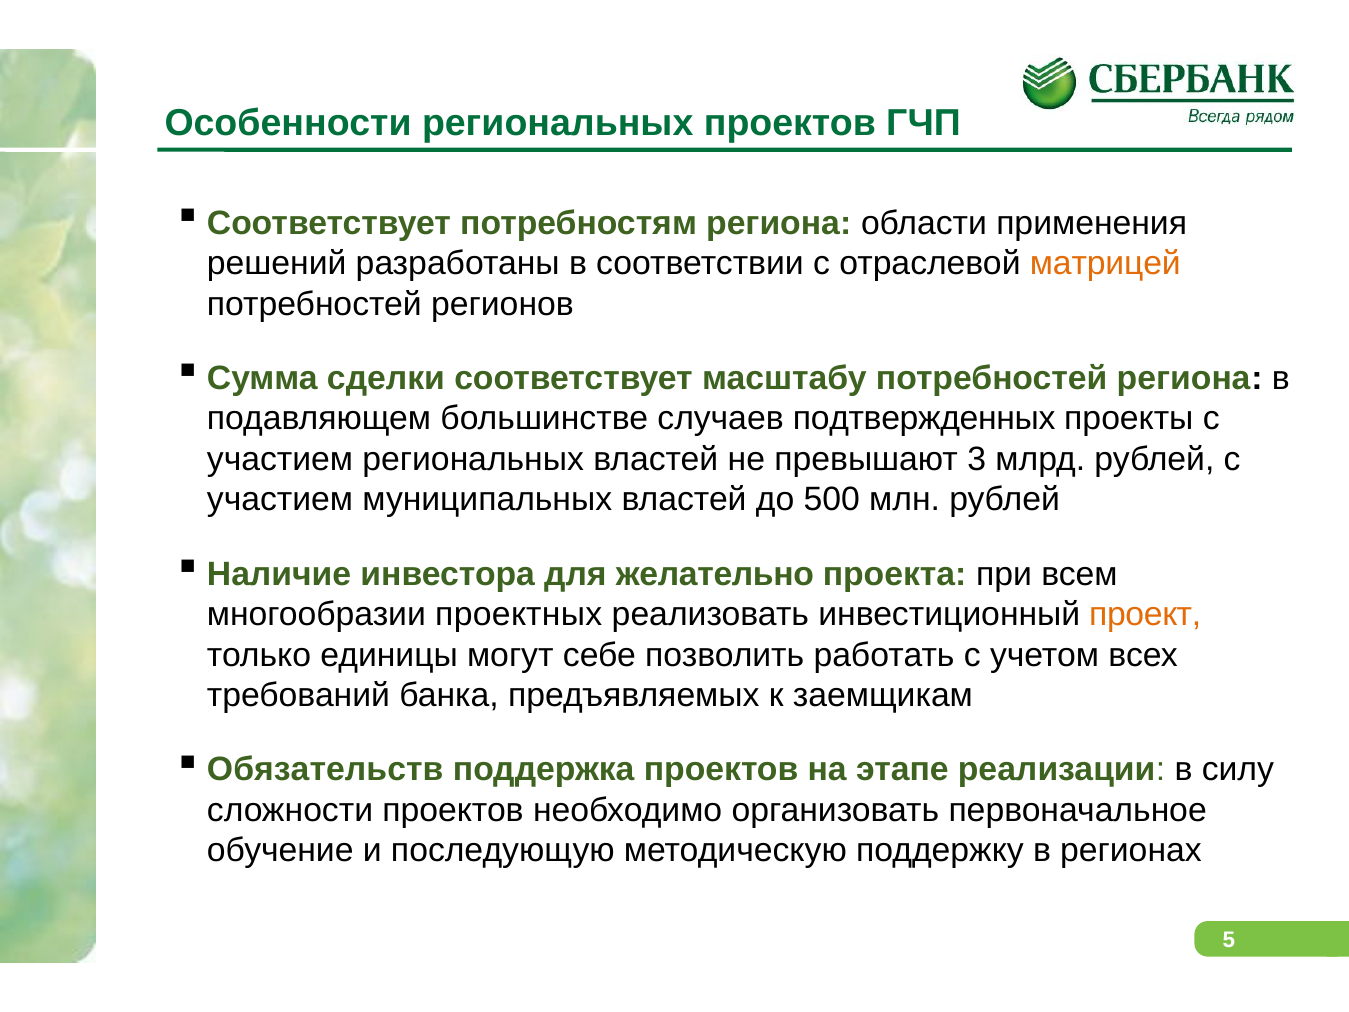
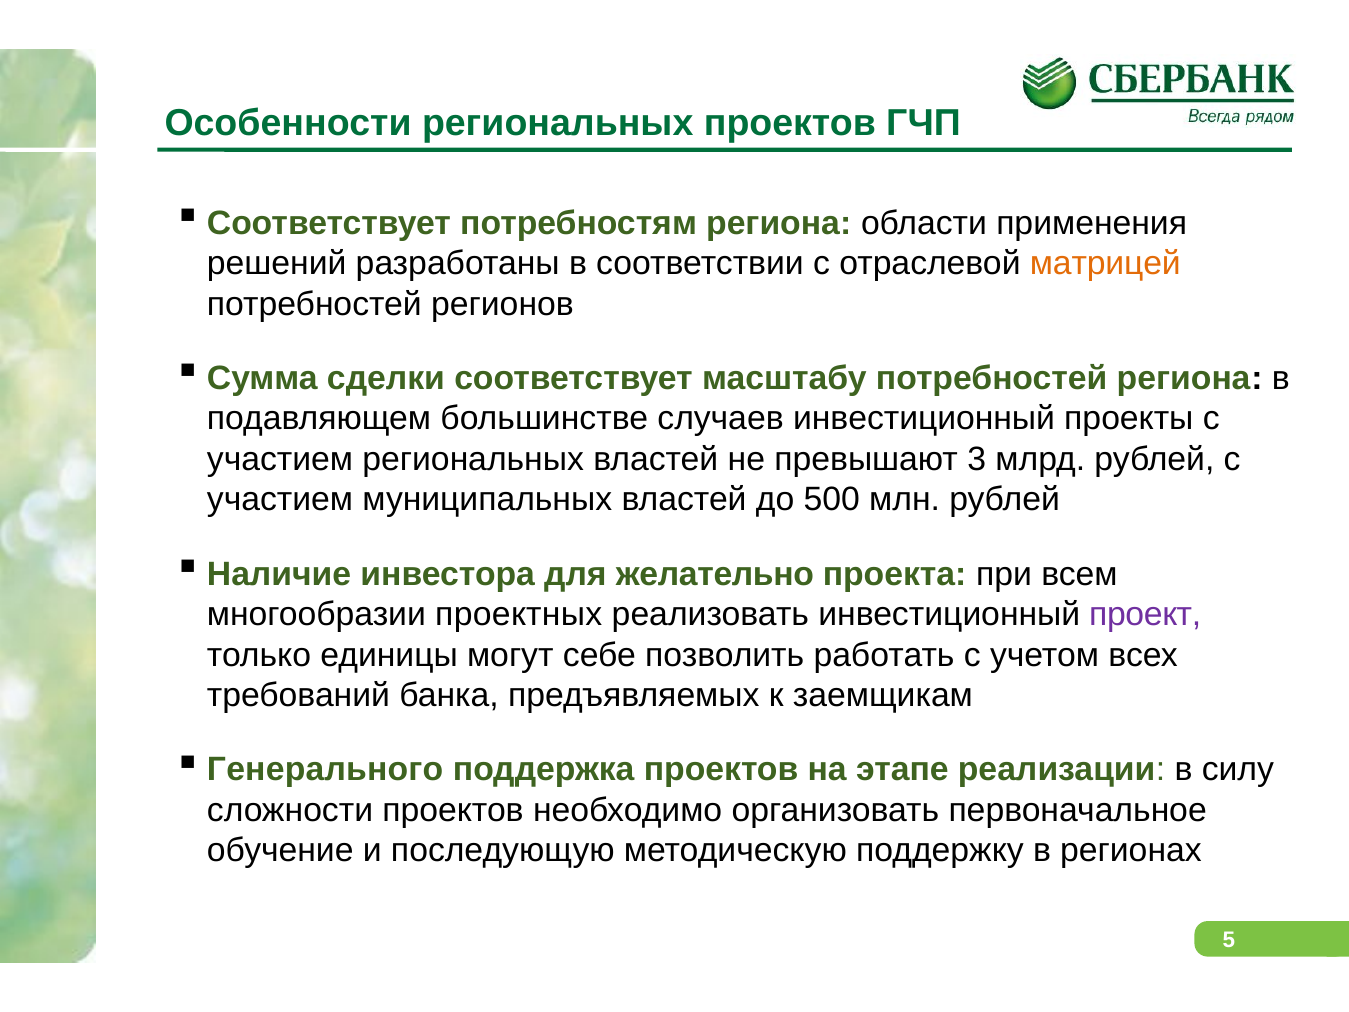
случаев подтвержденных: подтвержденных -> инвестиционный (924, 419)
проект colour: orange -> purple (1145, 614)
Обязательств: Обязательств -> Генерального (325, 769)
